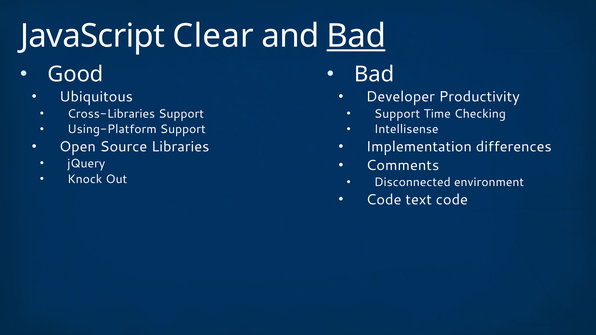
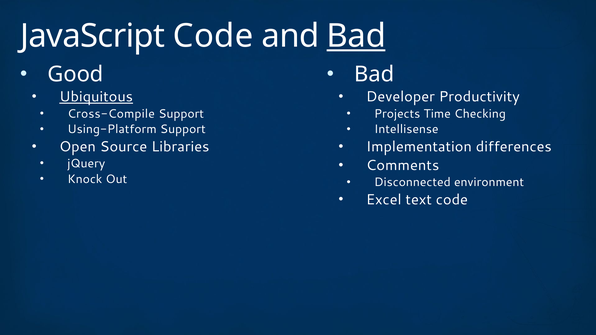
JavaScript Clear: Clear -> Code (213, 36)
Ubiquitous underline: none -> present (96, 97)
Cross-Libraries: Cross-Libraries -> Cross-Compile (111, 114)
Support: Support -> Projects (397, 114)
Code: Code -> Excel (384, 200)
